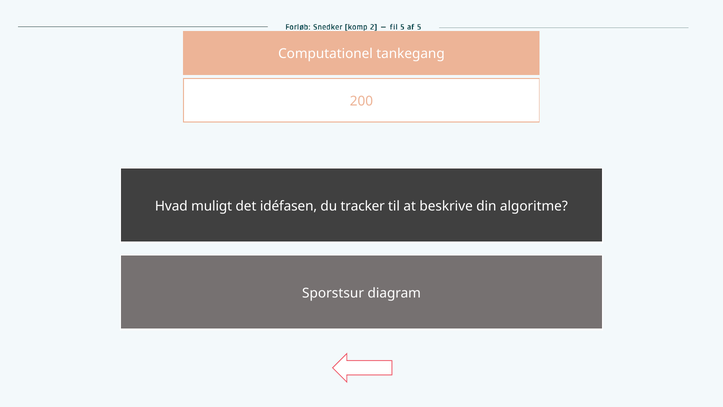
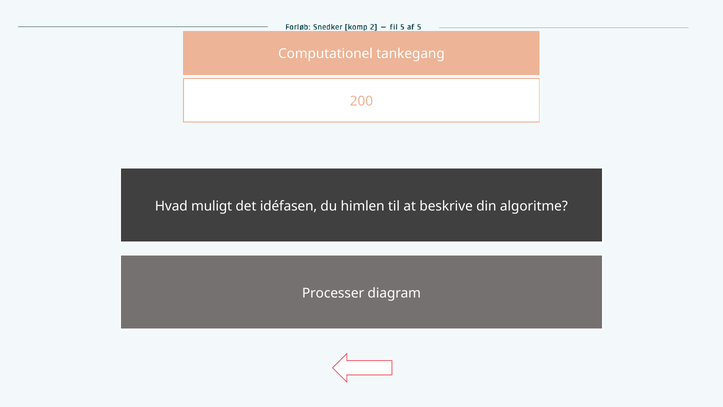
tracker: tracker -> himlen (363, 206)
Sporstsur: Sporstsur -> Processer (333, 293)
